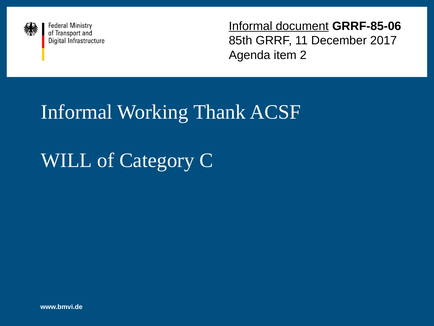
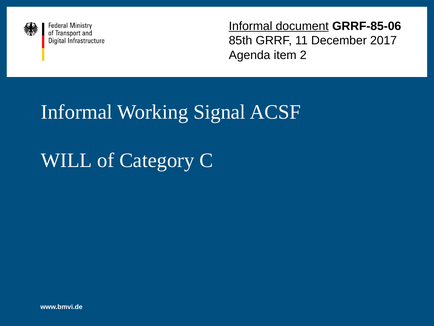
Thank: Thank -> Signal (220, 112)
